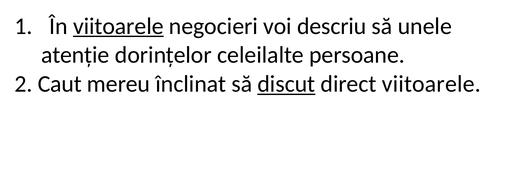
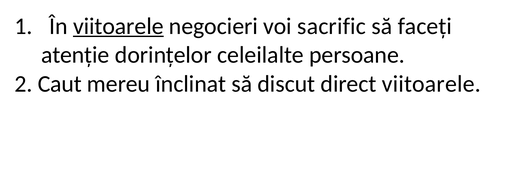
descriu: descriu -> sacrific (332, 26)
unele: unele -> faceți (425, 26)
discut underline: present -> none (286, 84)
